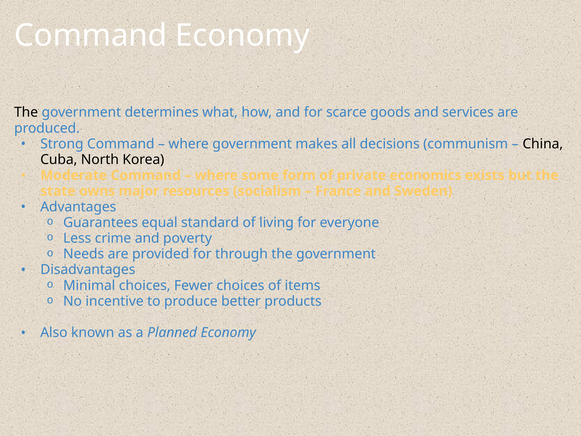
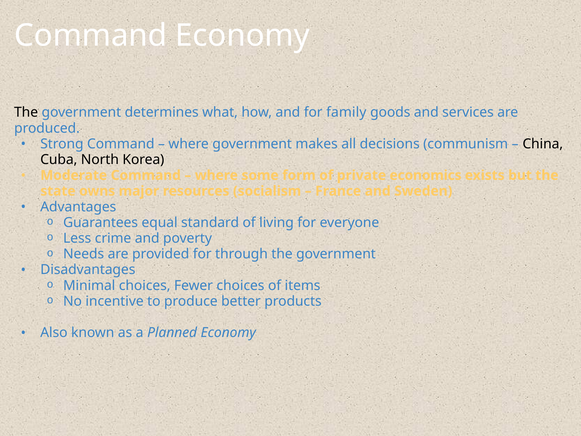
scarce: scarce -> family (346, 112)
